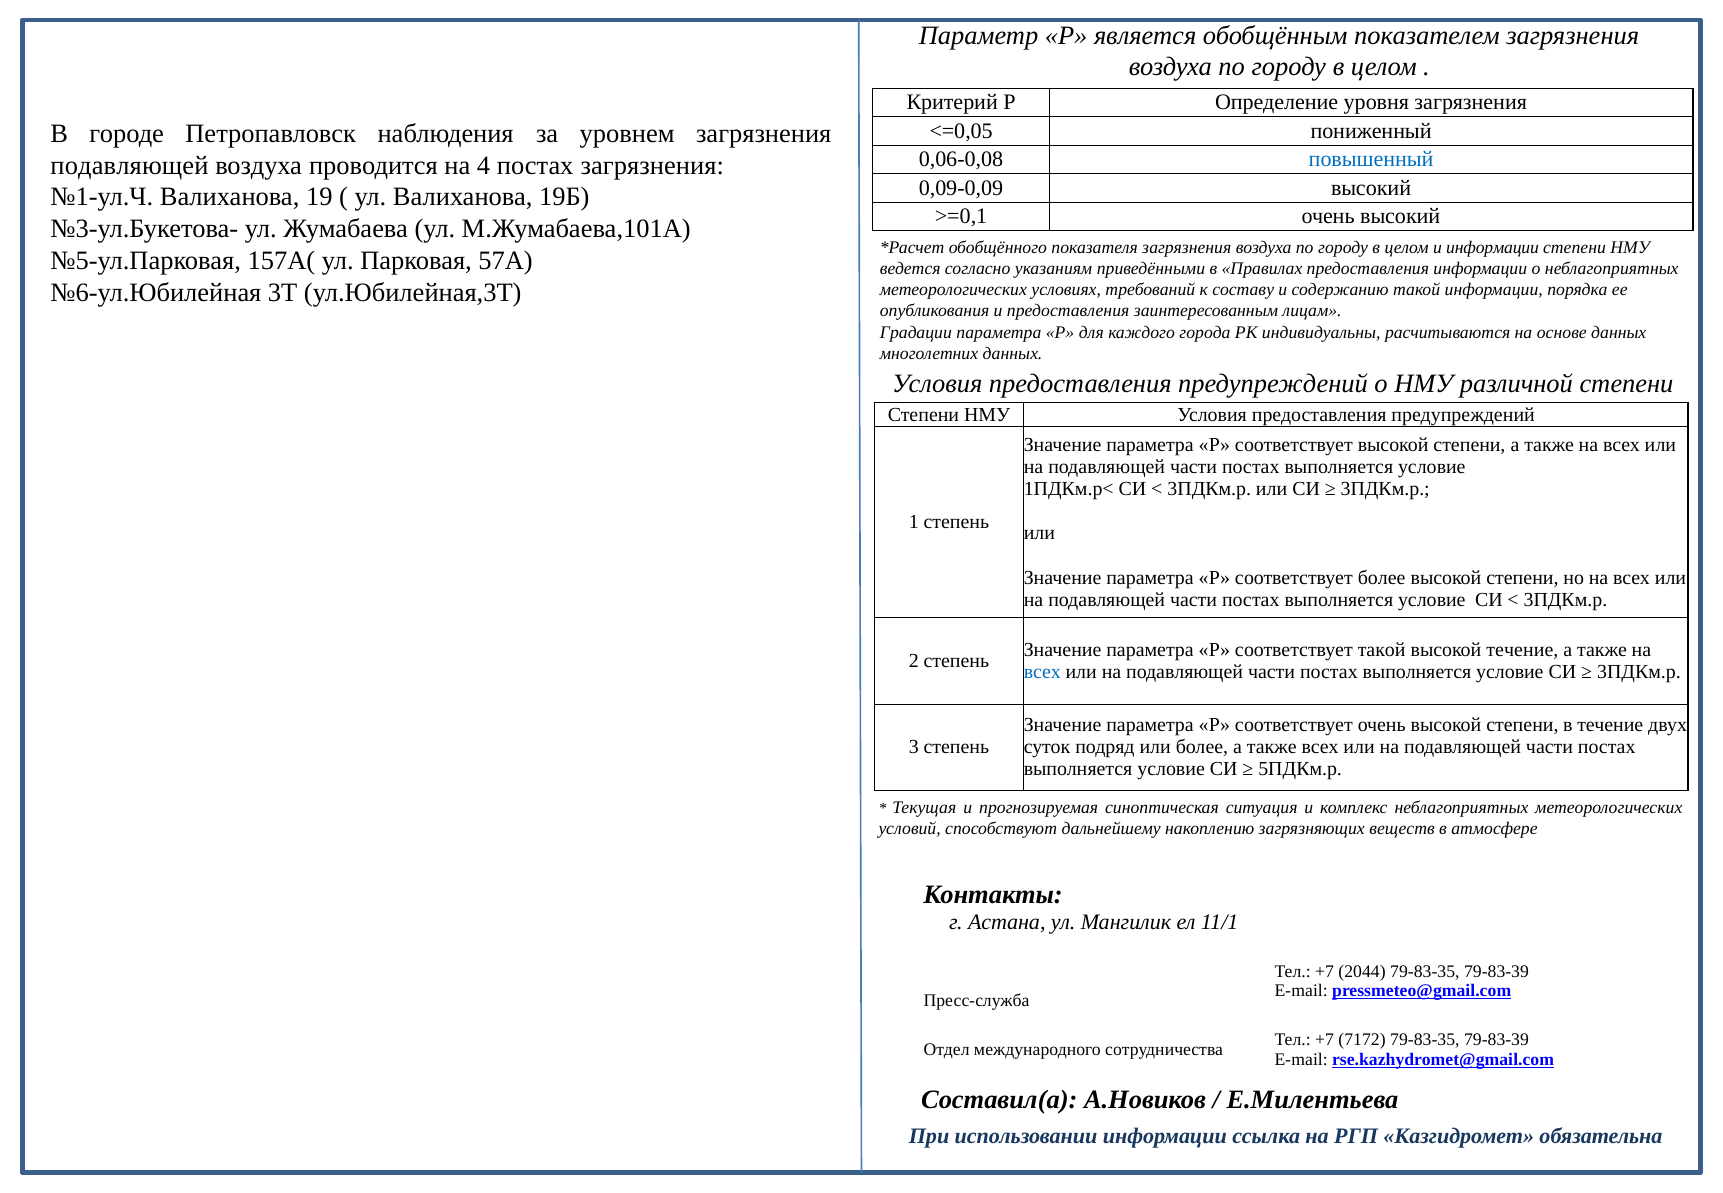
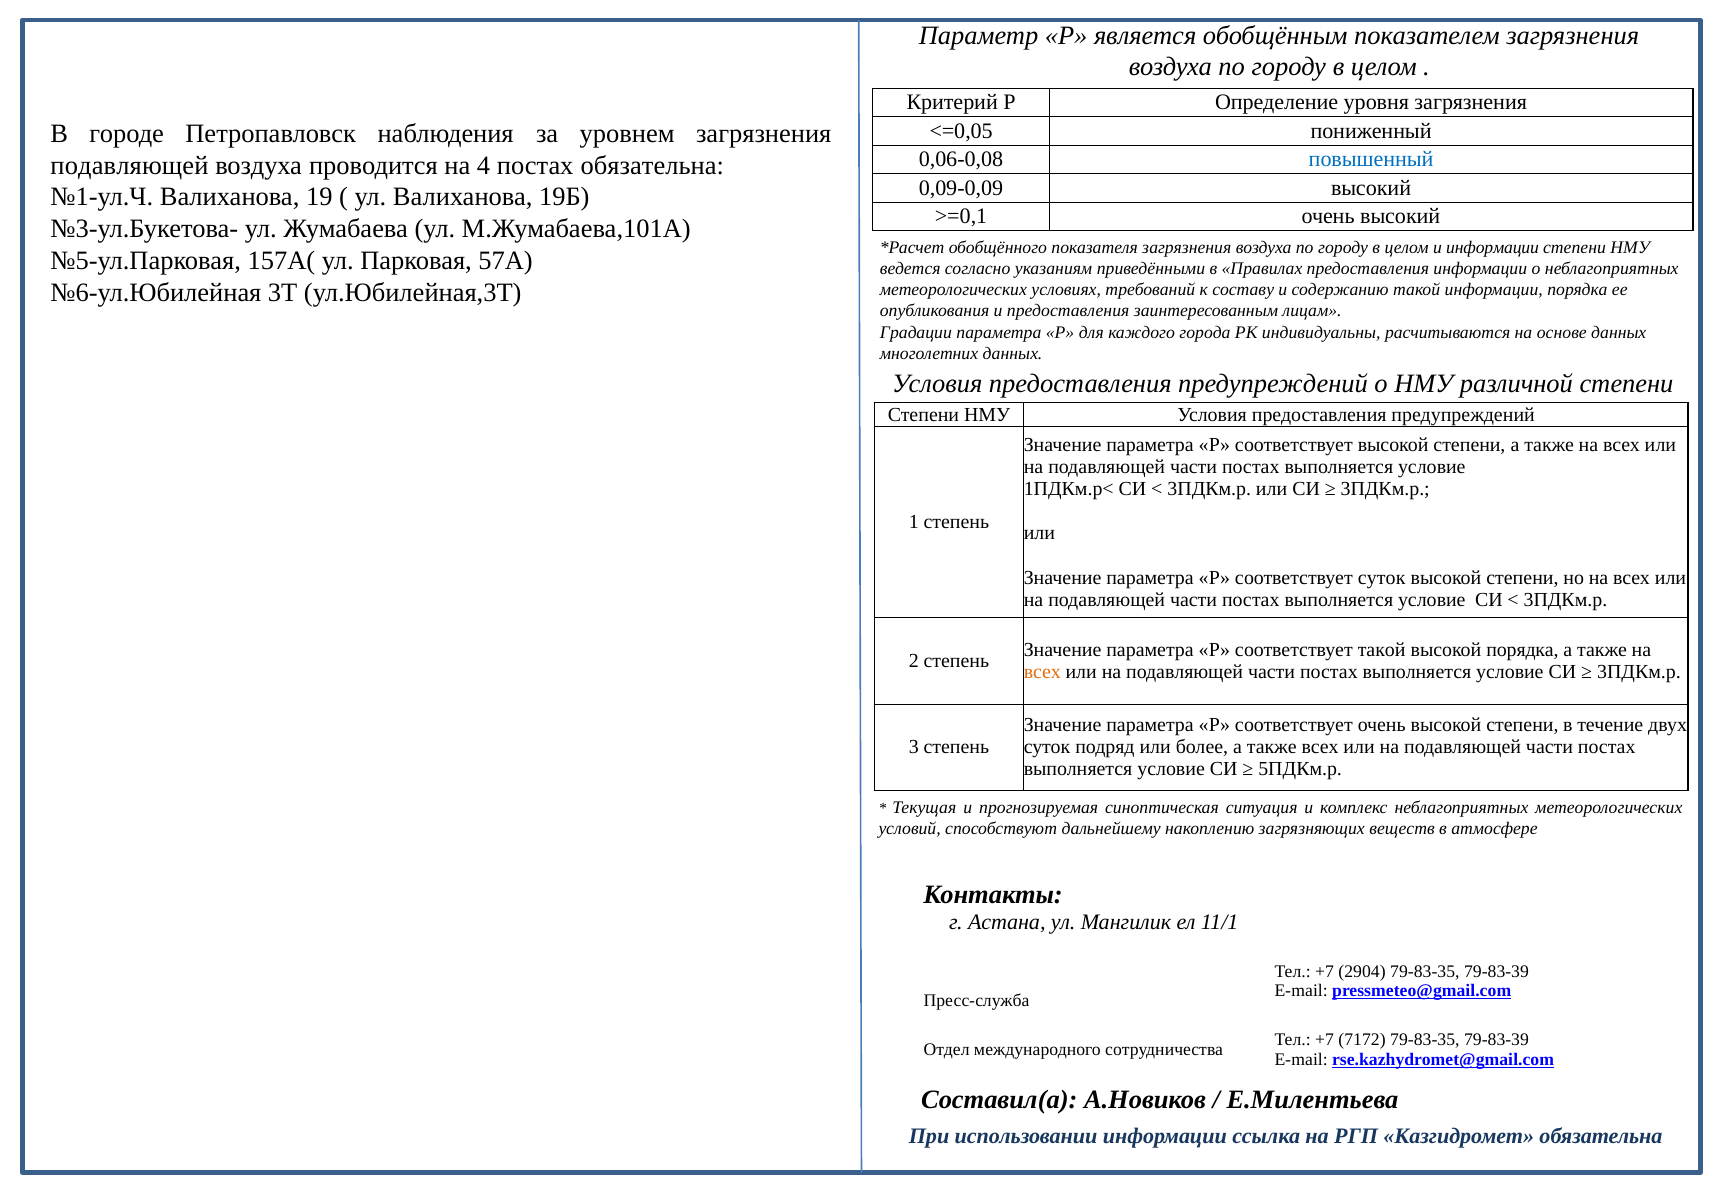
постах загрязнения: загрязнения -> обязательна (652, 165)
соответствует более: более -> суток (1382, 577)
высокой течение: течение -> порядка (1523, 650)
всех colour: blue -> orange (1042, 672)
2044: 2044 -> 2904 (1362, 971)
